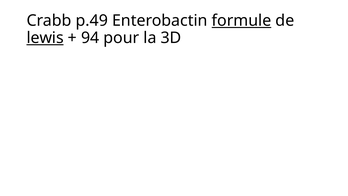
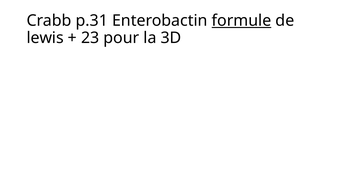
p.49: p.49 -> p.31 (92, 21)
lewis underline: present -> none (45, 38)
94: 94 -> 23 (90, 38)
